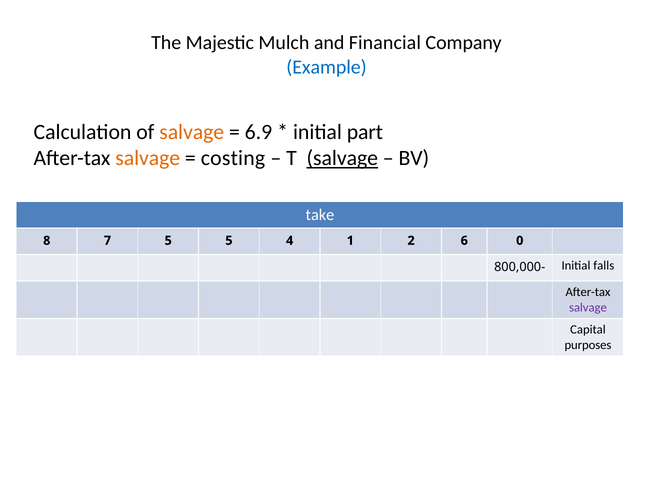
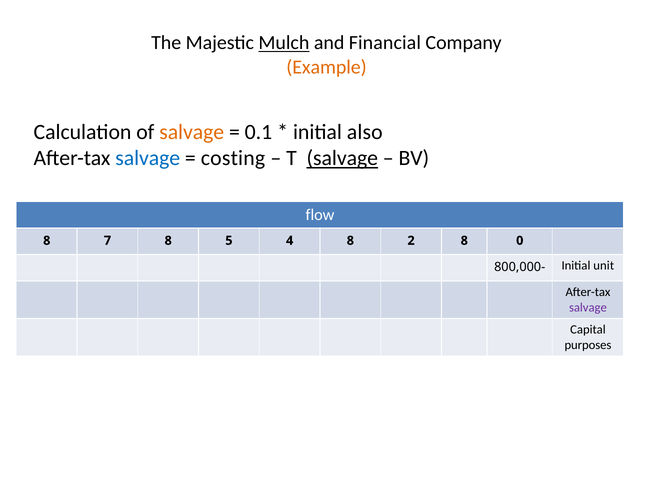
Mulch underline: none -> present (284, 43)
Example colour: blue -> orange (326, 67)
6.9: 6.9 -> 0.1 (258, 132)
part: part -> also (365, 132)
salvage colour: orange -> blue (148, 158)
take: take -> flow (320, 215)
7 5: 5 -> 8 (168, 241)
4 1: 1 -> 8 (350, 241)
2 6: 6 -> 8 (464, 241)
falls: falls -> unit (604, 265)
